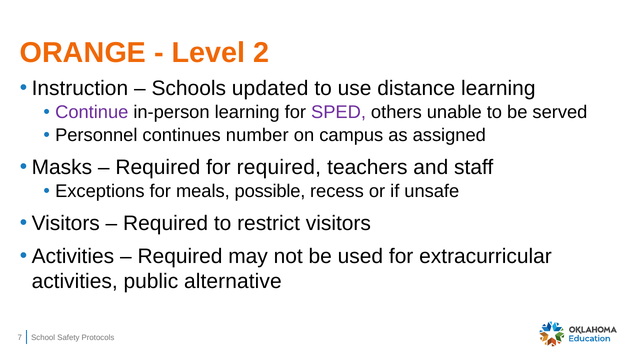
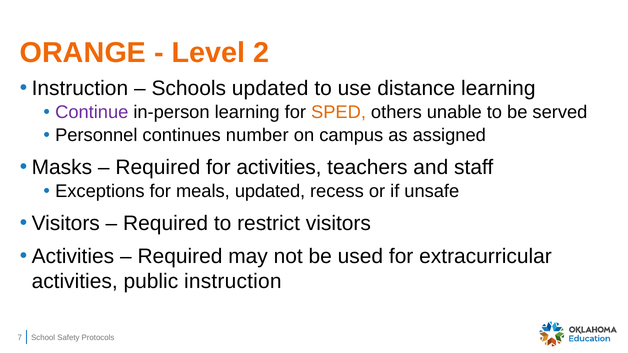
SPED colour: purple -> orange (339, 113)
for required: required -> activities (279, 167)
meals possible: possible -> updated (270, 192)
public alternative: alternative -> instruction (233, 282)
